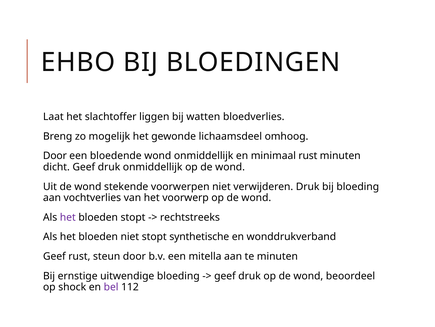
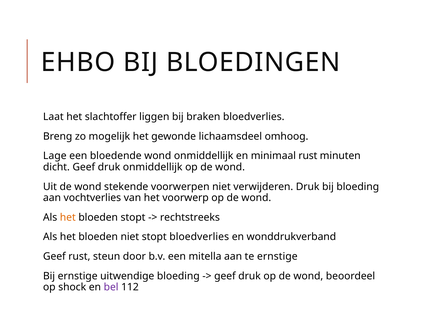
watten: watten -> braken (203, 116)
Door: Door -> Lage (55, 156)
het colour: purple -> orange (68, 217)
stopt synthetische: synthetische -> bloedverlies (199, 236)
te minuten: minuten -> ernstige (277, 256)
